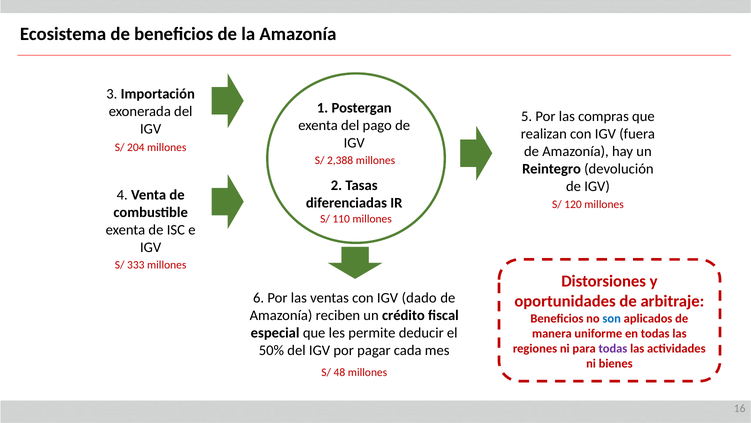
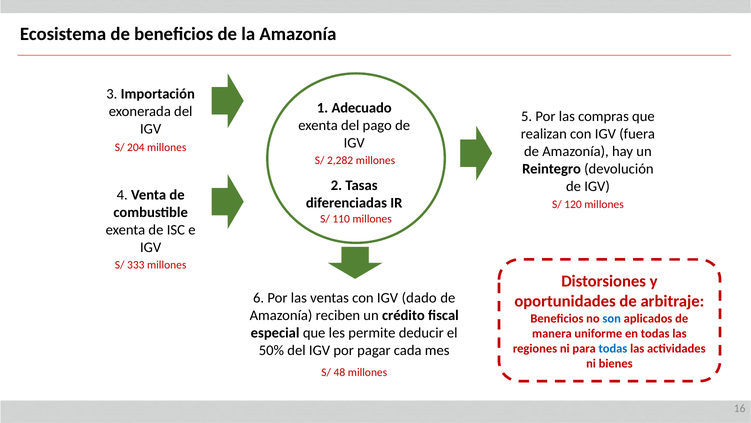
Postergan: Postergan -> Adecuado (362, 108)
2,388: 2,388 -> 2,282 (340, 160)
todas colour: purple -> blue (613, 348)
